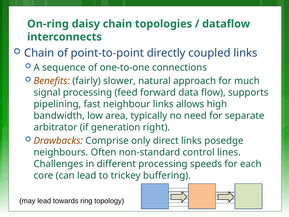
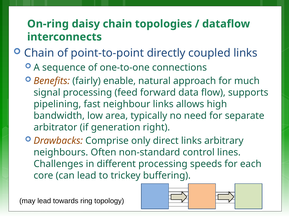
slower: slower -> enable (120, 81)
posedge: posedge -> arbitrary (224, 141)
